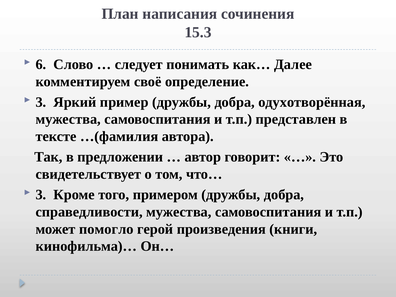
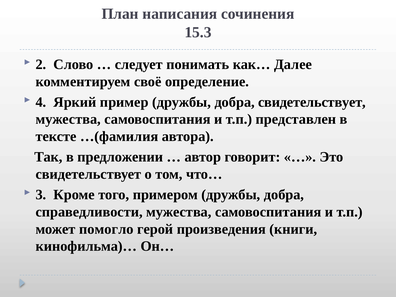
6: 6 -> 2 (41, 64)
3: 3 -> 4 (41, 102)
добра одухотворённая: одухотворённая -> свидетельствует (312, 102)
